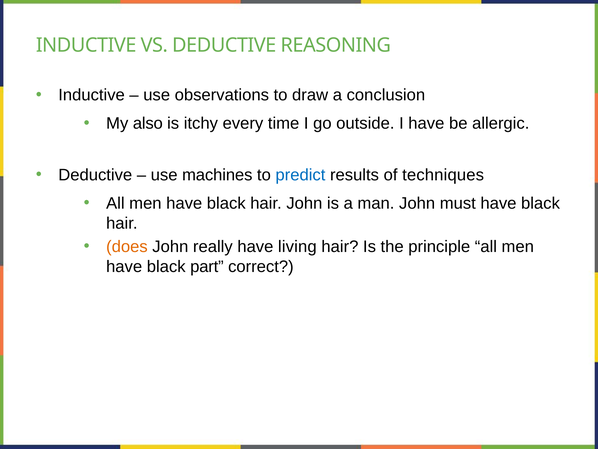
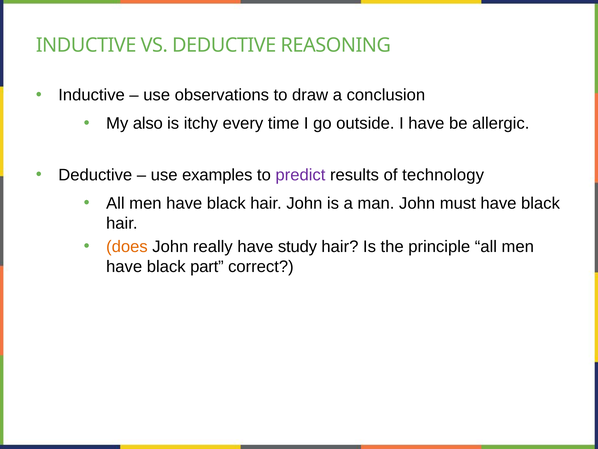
machines: machines -> examples (217, 175)
predict colour: blue -> purple (300, 175)
techniques: techniques -> technology (443, 175)
living: living -> study (297, 246)
